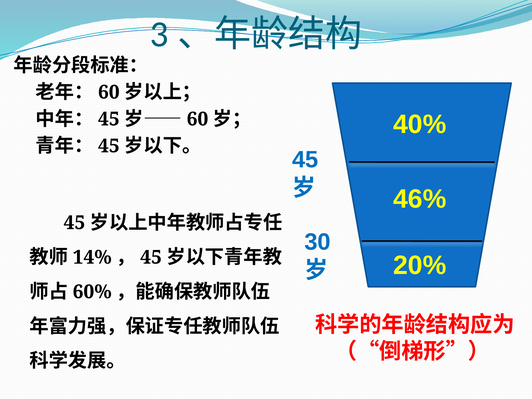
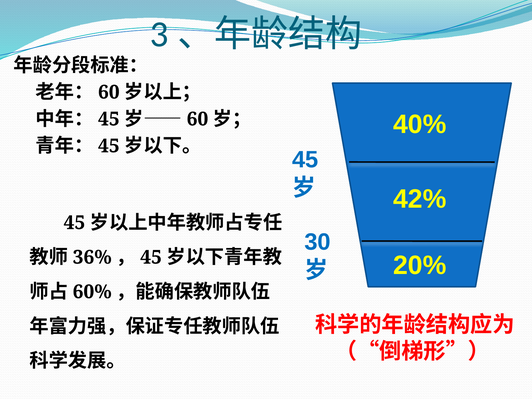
46%: 46% -> 42% (420, 199)
14%: 14% -> 36% (92, 257)
